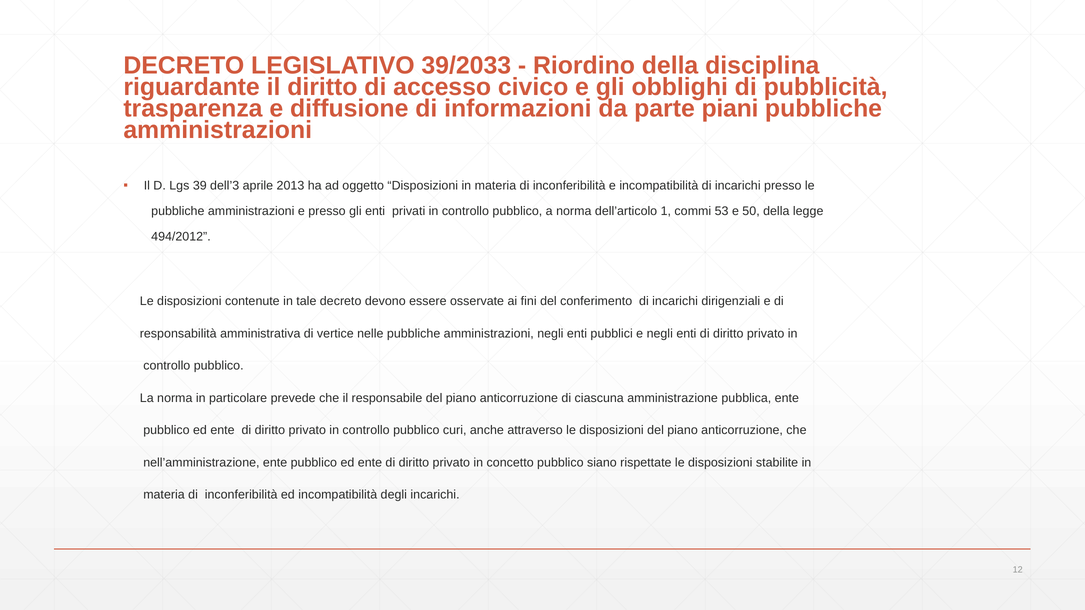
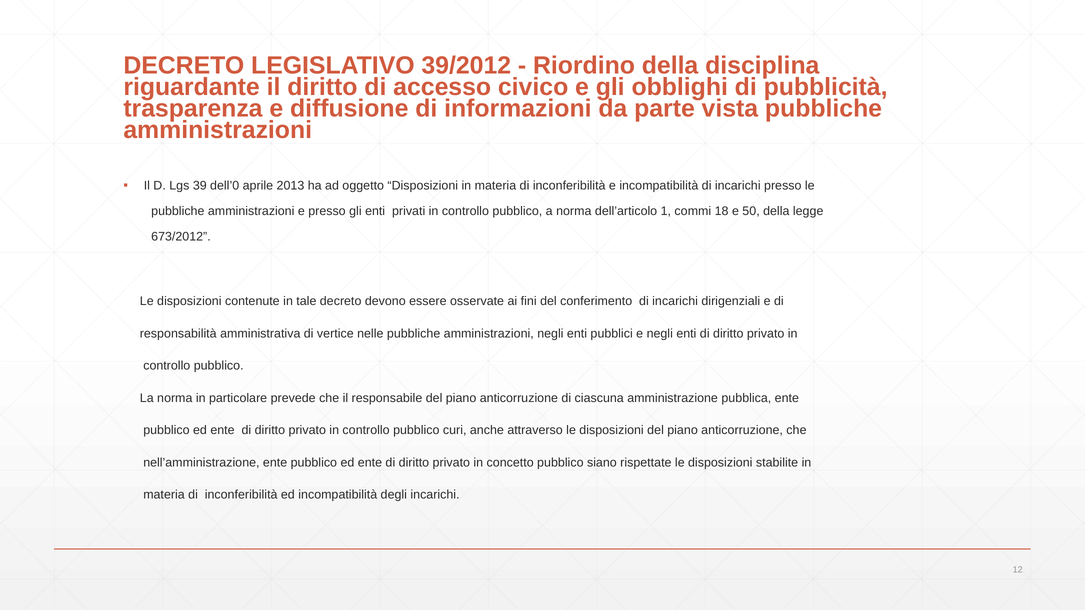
39/2033: 39/2033 -> 39/2012 (466, 66)
piani: piani -> vista (730, 108)
dell’3: dell’3 -> dell’0 (225, 186)
53: 53 -> 18 (722, 211)
494/2012: 494/2012 -> 673/2012 (181, 237)
